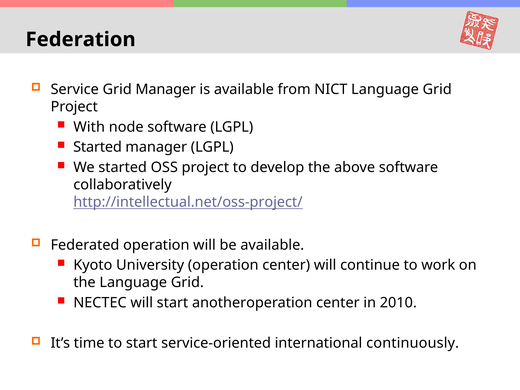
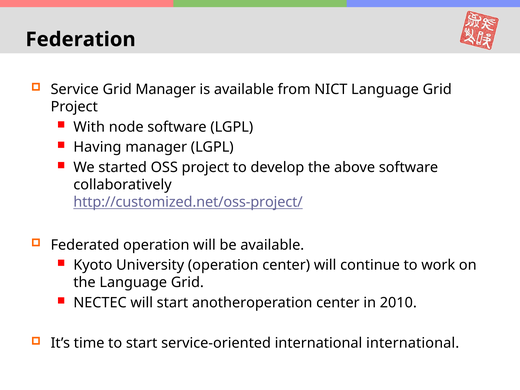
Started: Started -> Having (97, 147)
http://intellectual.net/oss-project/: http://intellectual.net/oss-project/ -> http://customized.net/oss-project/ (188, 202)
international continuously: continuously -> international (413, 343)
